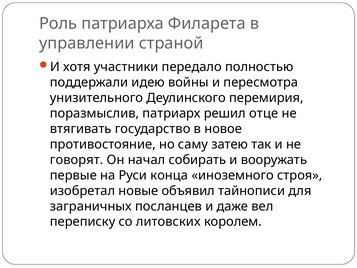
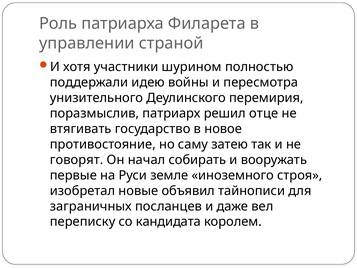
передало: передало -> шурином (192, 67)
конца: конца -> земле (169, 175)
литовских: литовских -> кандидата (168, 222)
